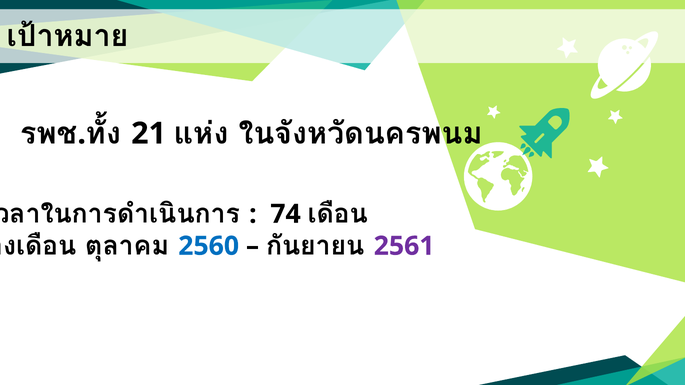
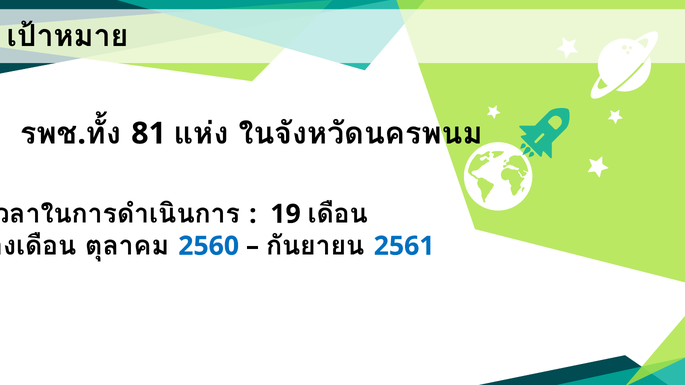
21: 21 -> 81 (149, 134)
74: 74 -> 19 (286, 214)
2561 colour: purple -> blue (404, 246)
